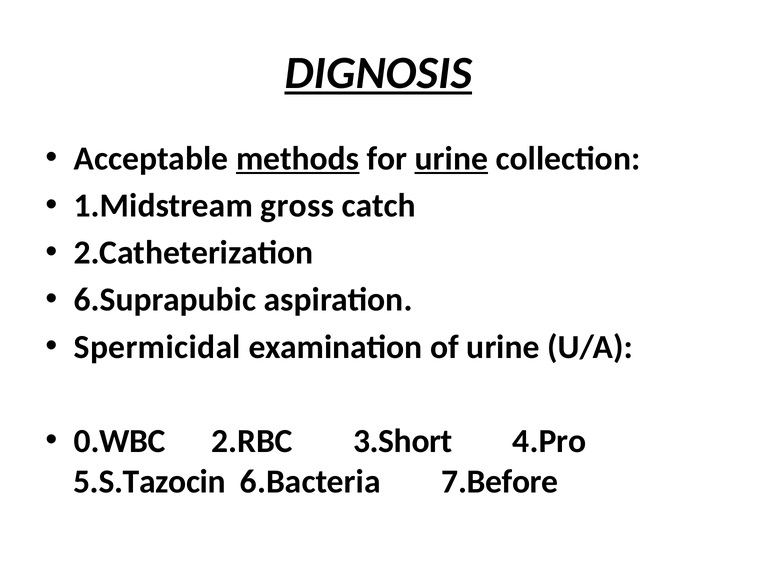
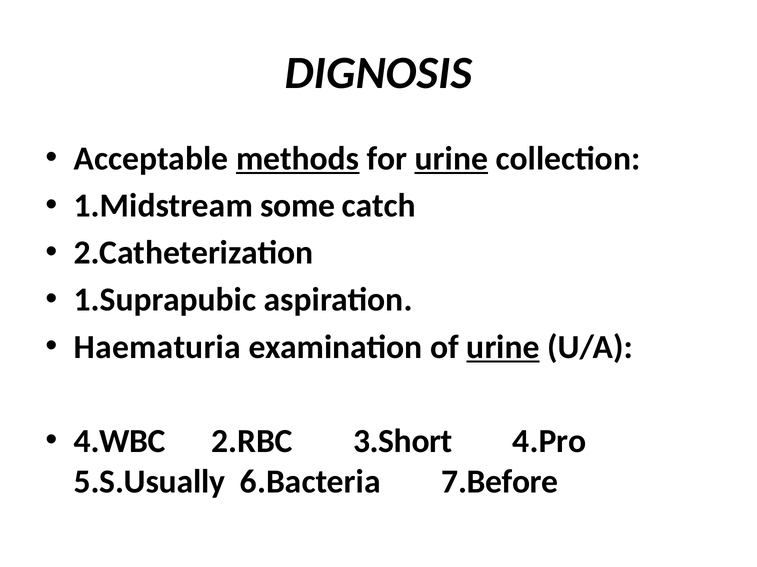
DIGNOSIS underline: present -> none (378, 73)
gross: gross -> some (298, 206)
6.Suprapubic: 6.Suprapubic -> 1.Suprapubic (165, 300)
Spermicidal: Spermicidal -> Haematuria (157, 347)
urine underline: none -> present (503, 347)
0.WBC: 0.WBC -> 4.WBC (120, 442)
5.S.Tazocin: 5.S.Tazocin -> 5.S.Usually (149, 482)
